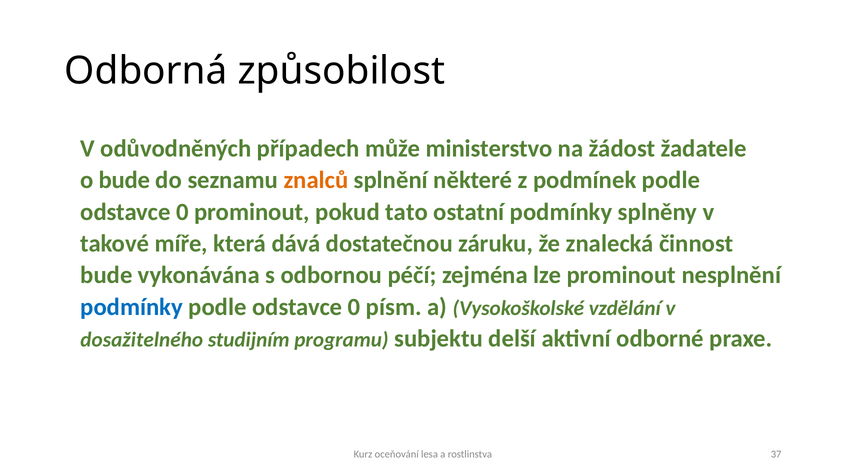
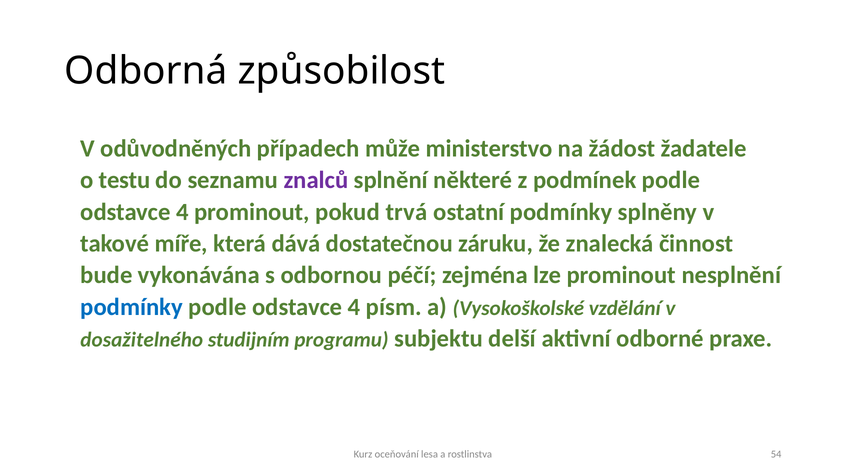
o bude: bude -> testu (125, 180)
znalců colour: orange -> purple (316, 180)
0: 0 -> 4 (182, 212)
tato: tato -> trvá (407, 212)
0: 0 -> 4 (354, 307)
37: 37 -> 54 (776, 454)
